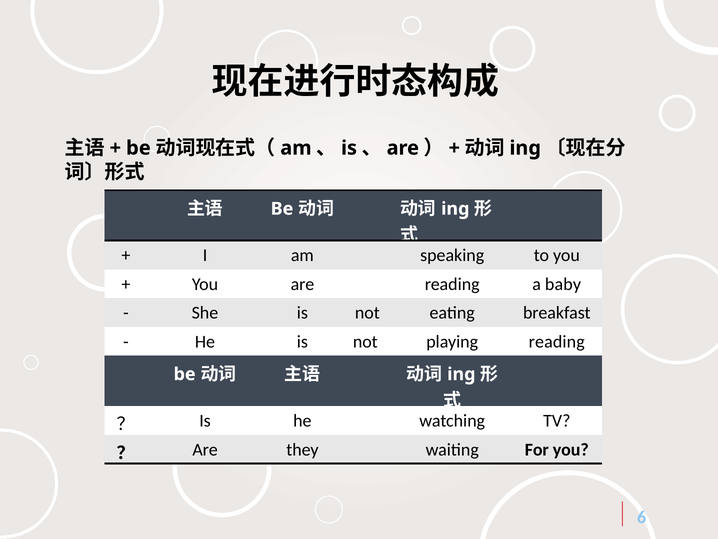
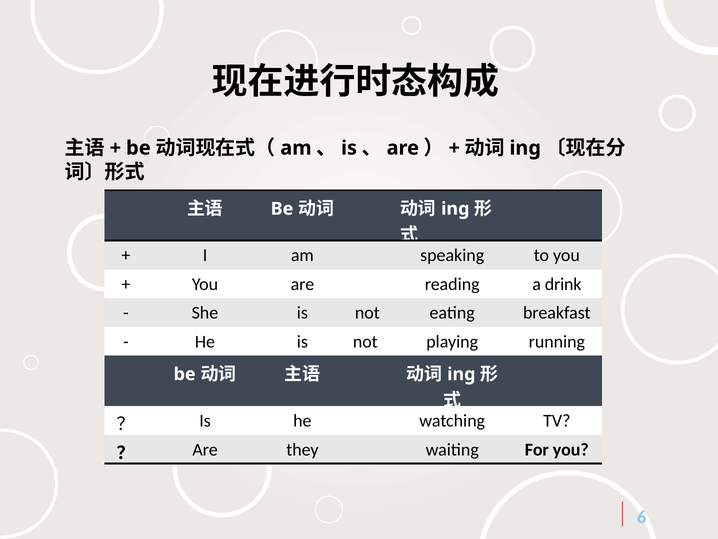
baby: baby -> drink (563, 284)
playing reading: reading -> running (557, 341)
